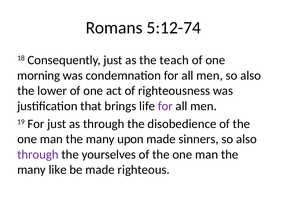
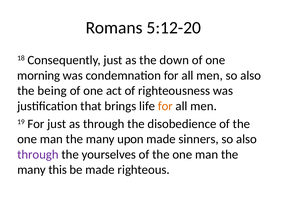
5:12-74: 5:12-74 -> 5:12-20 (174, 28)
teach: teach -> down (174, 60)
lower: lower -> being (52, 91)
for colour: purple -> orange (165, 106)
like: like -> this (58, 170)
